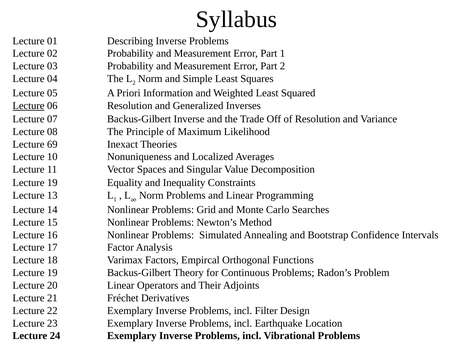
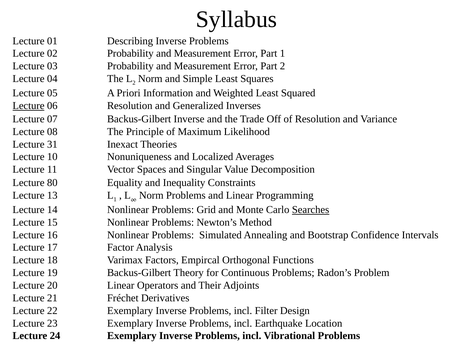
69: 69 -> 31 (52, 144)
19: 19 -> 80 (52, 183)
Searches underline: none -> present (311, 210)
